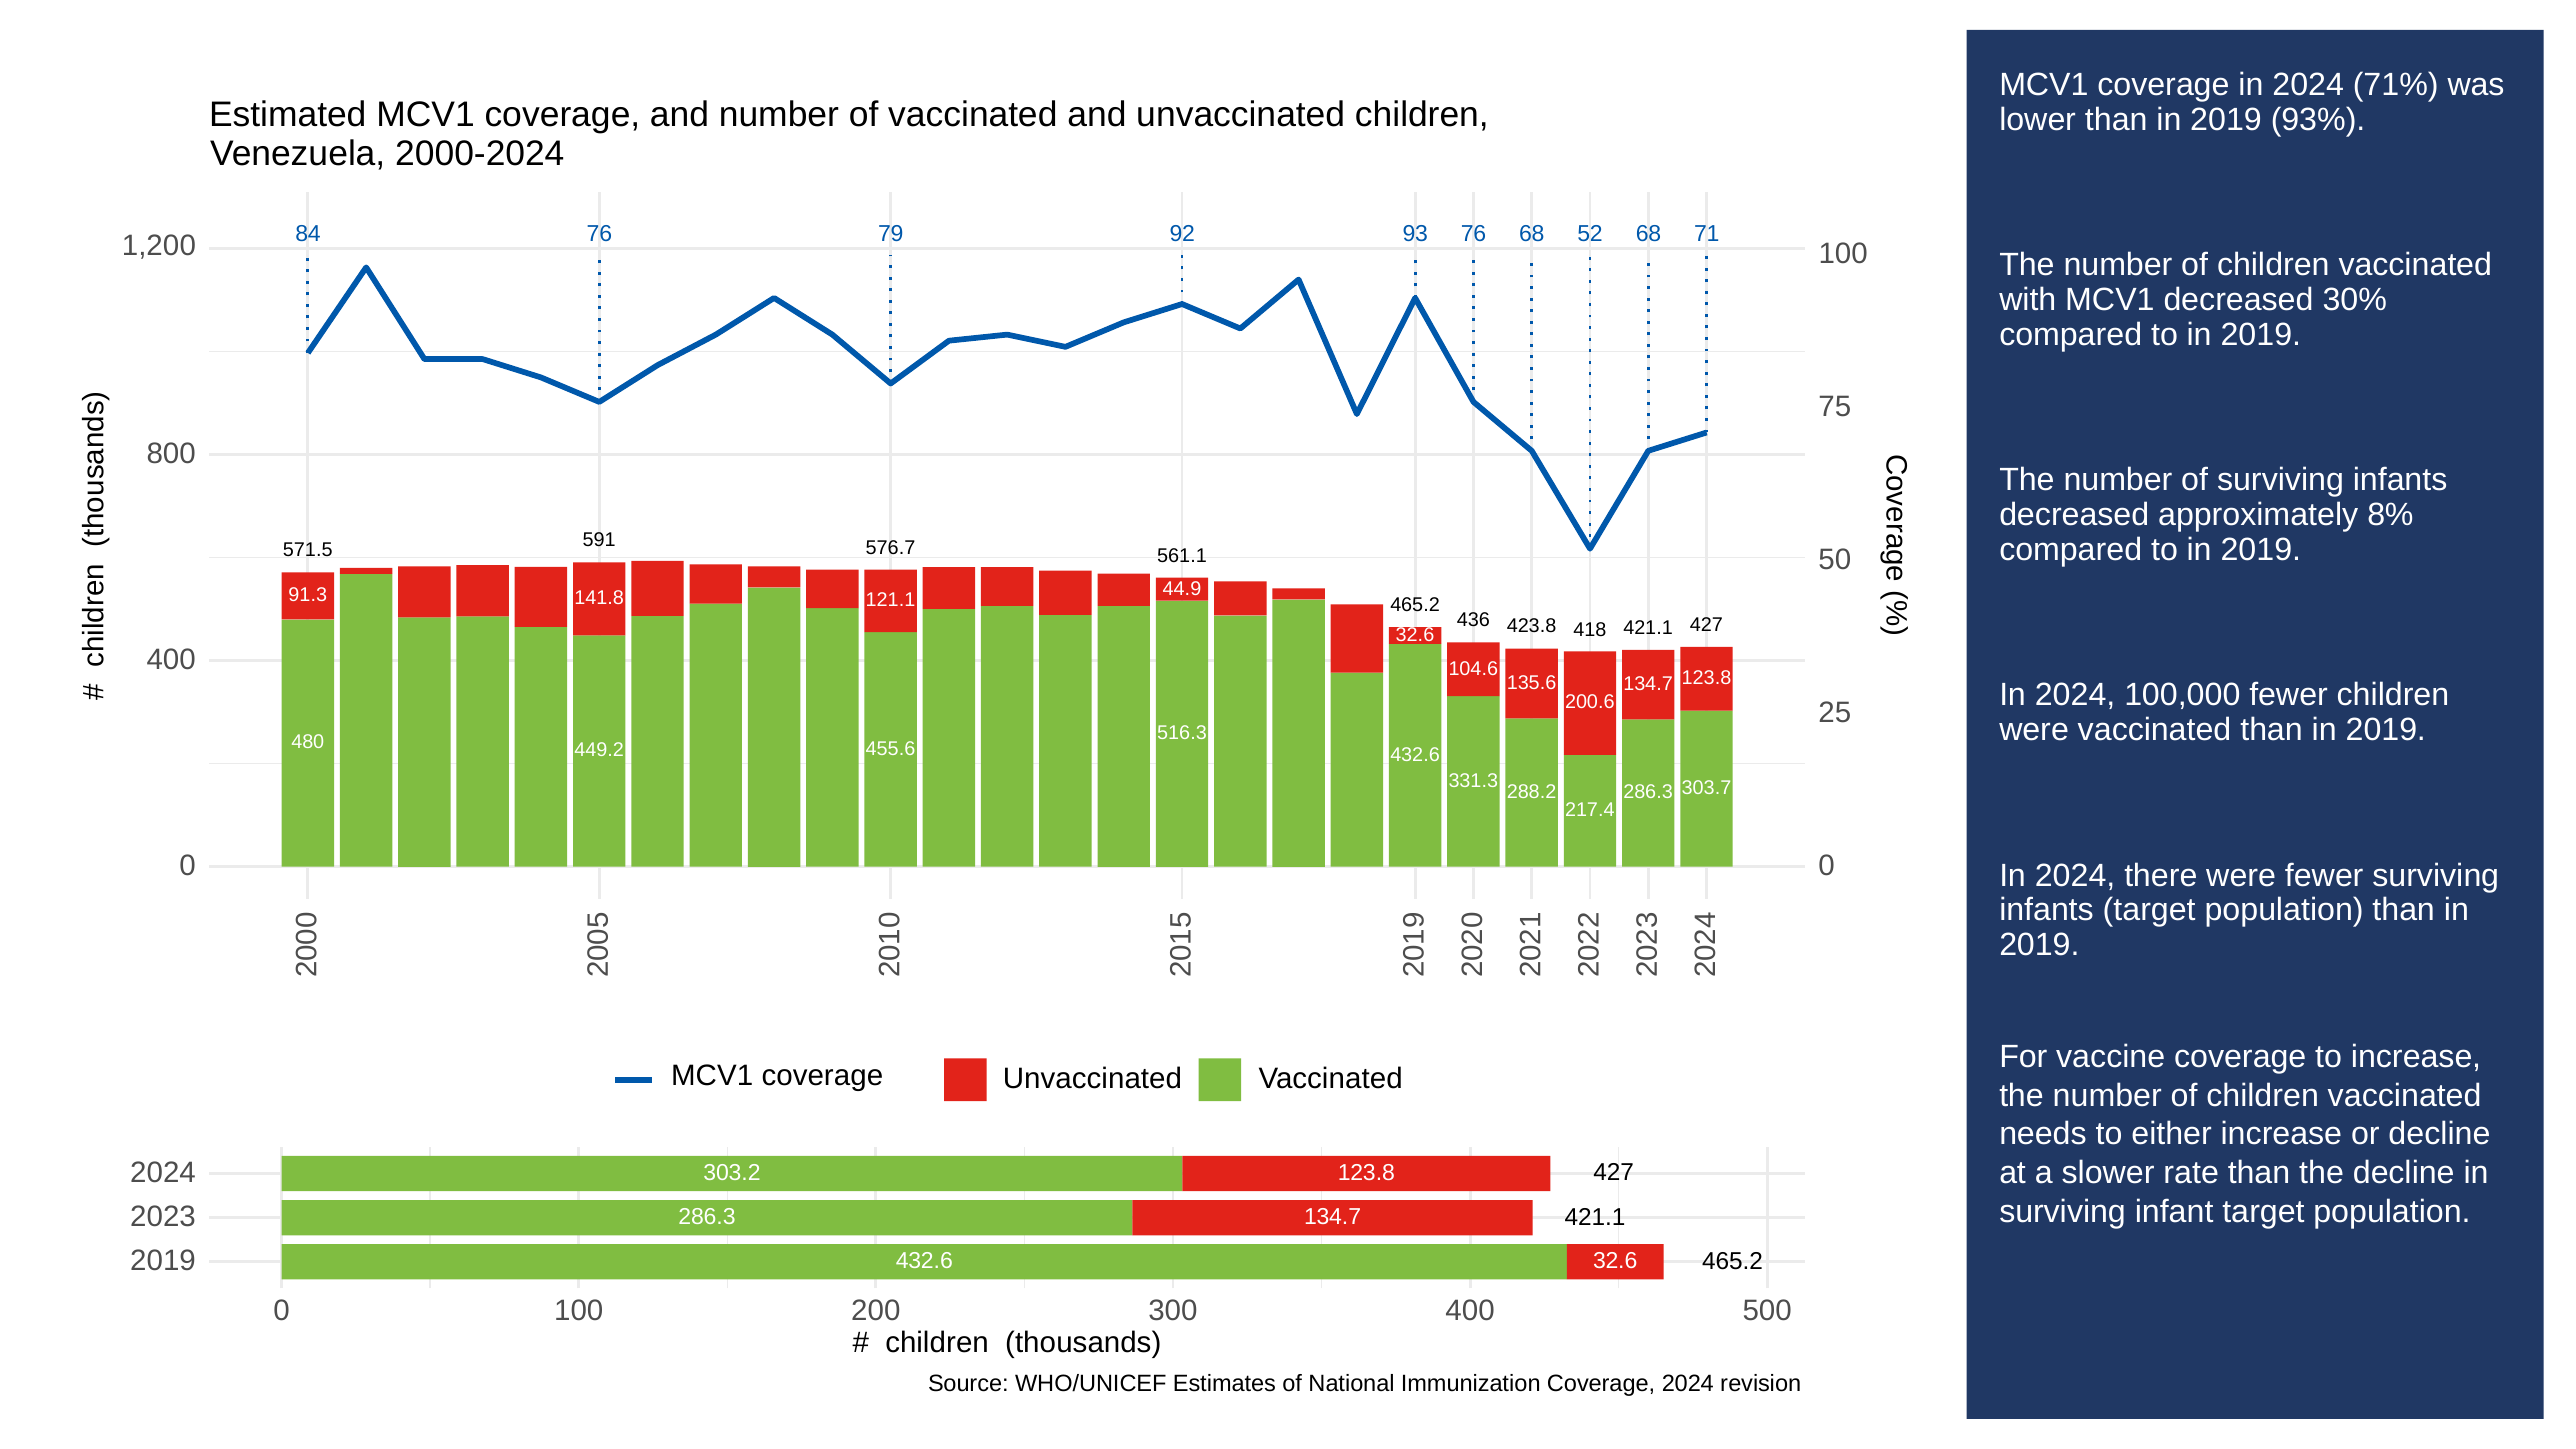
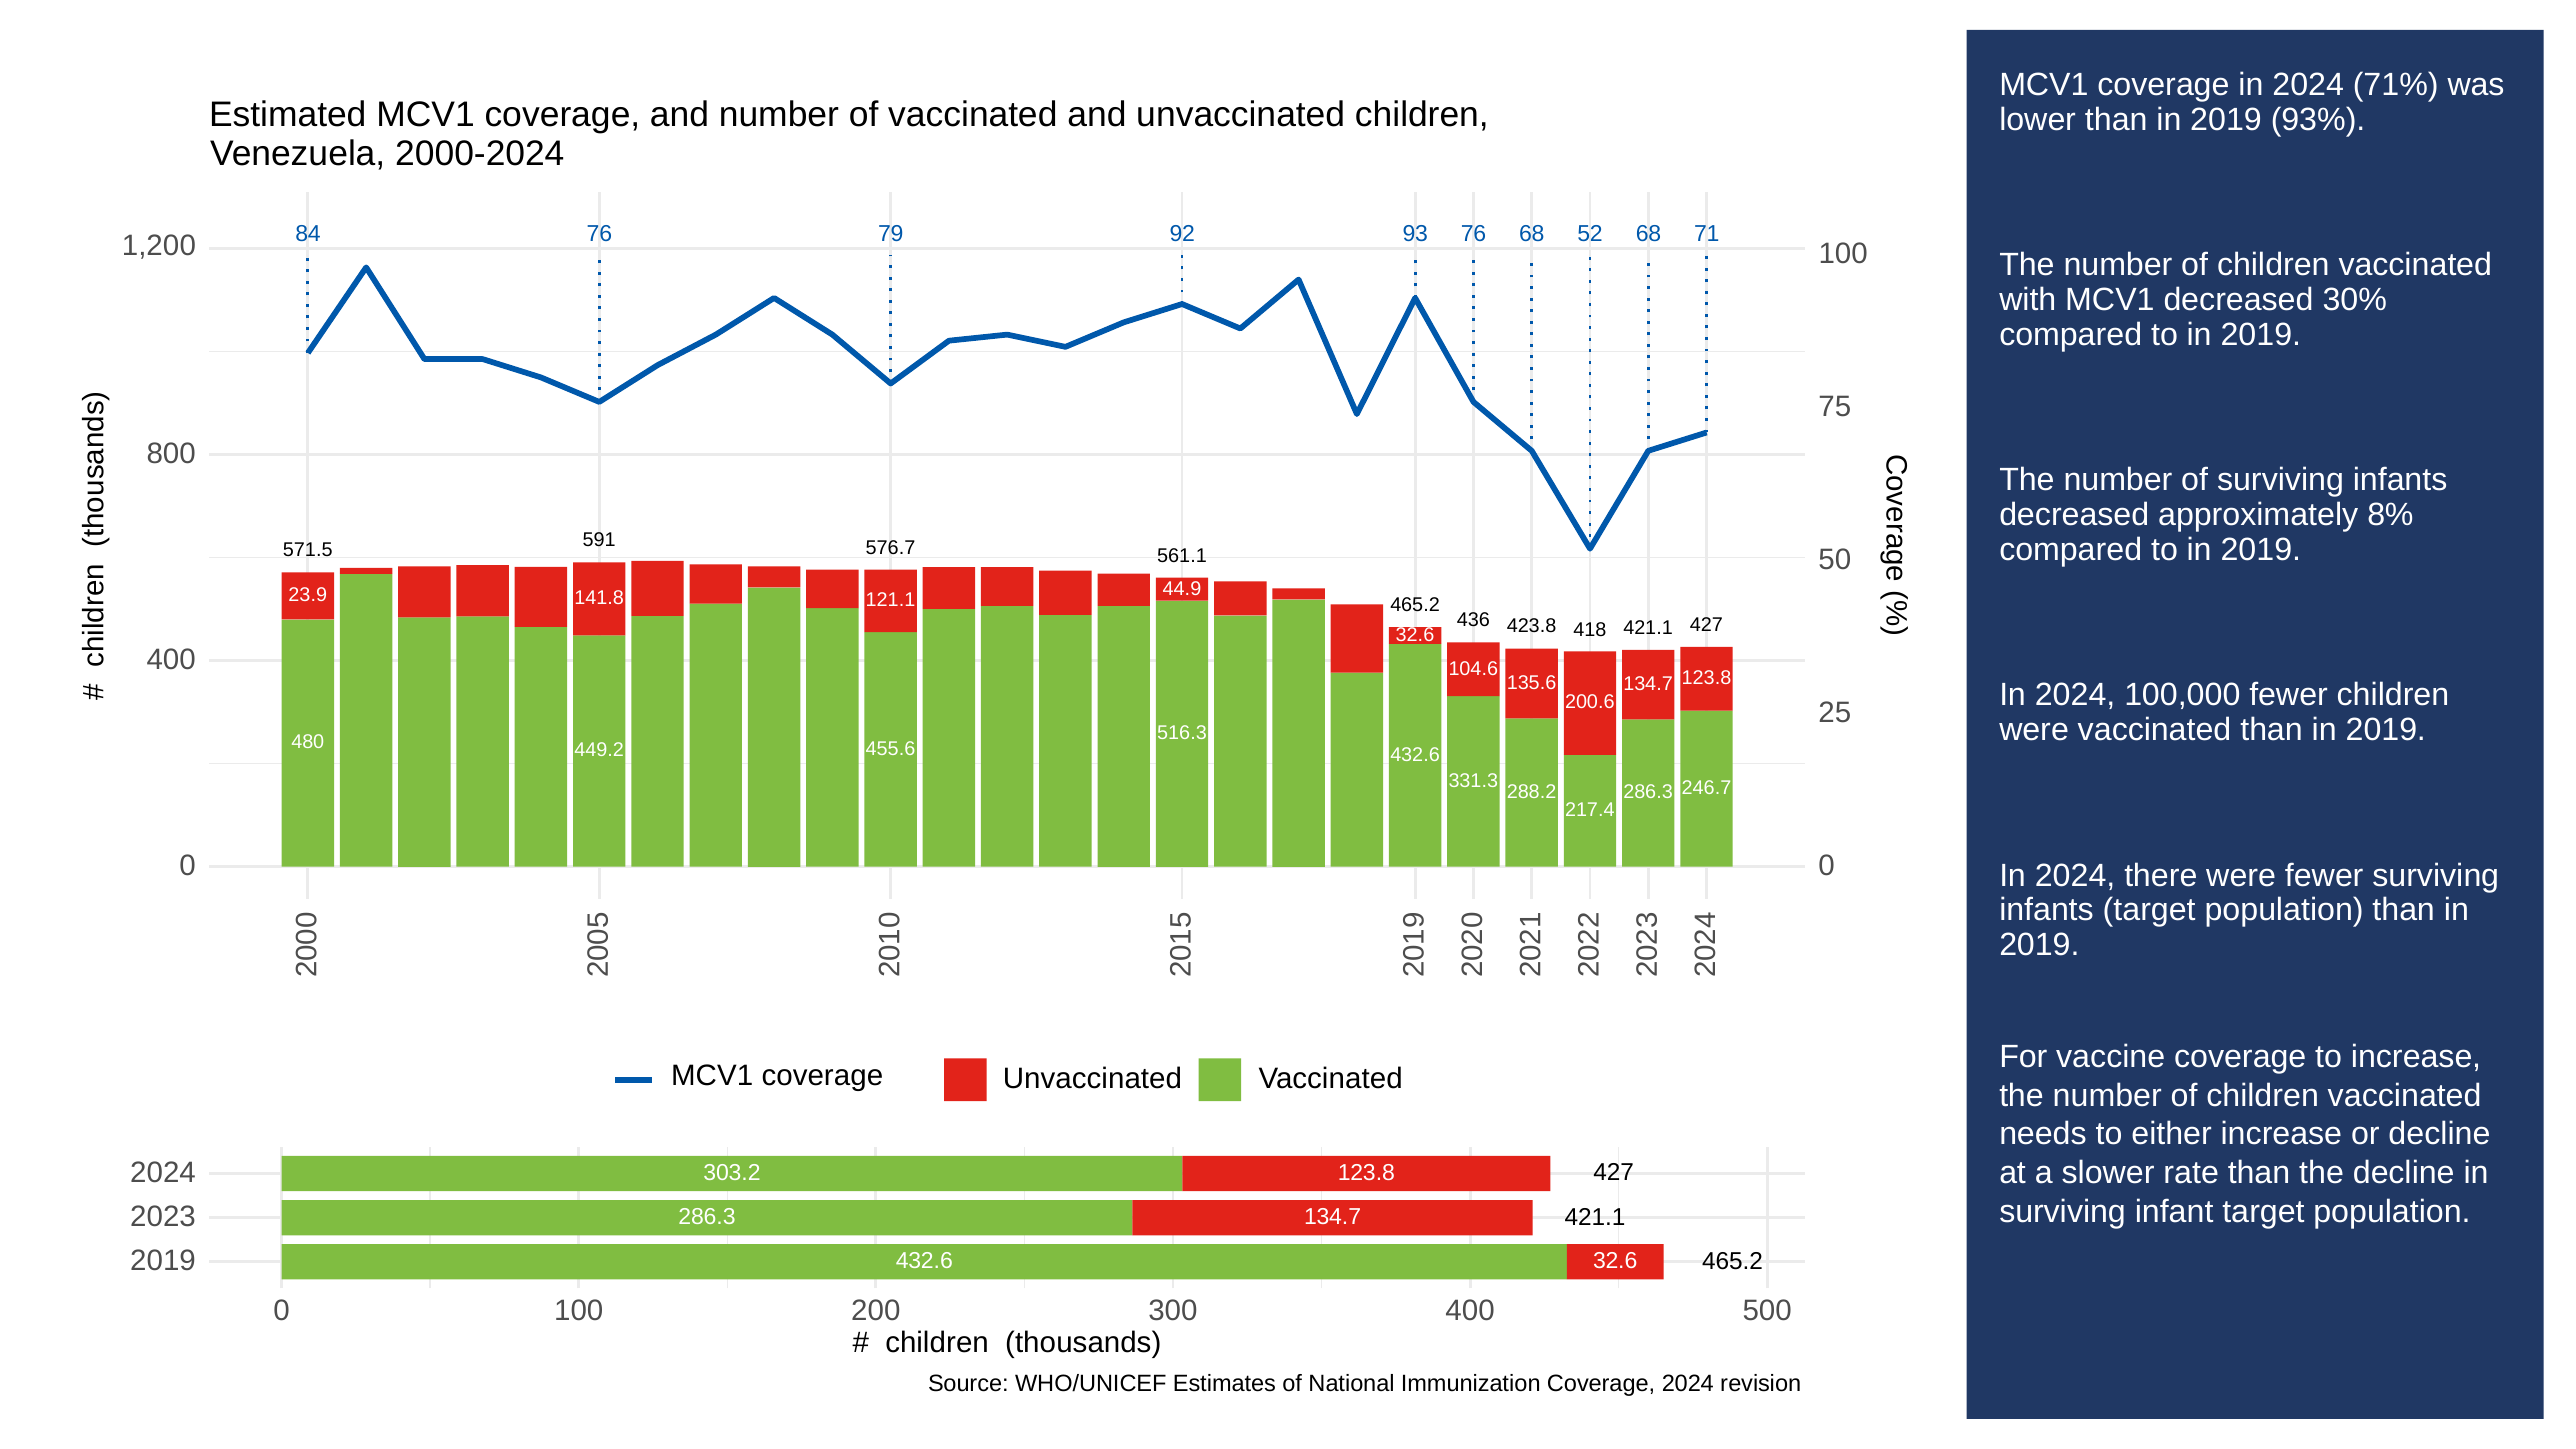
91.3: 91.3 -> 23.9 (308, 595)
303.7: 303.7 -> 246.7 (1706, 788)
